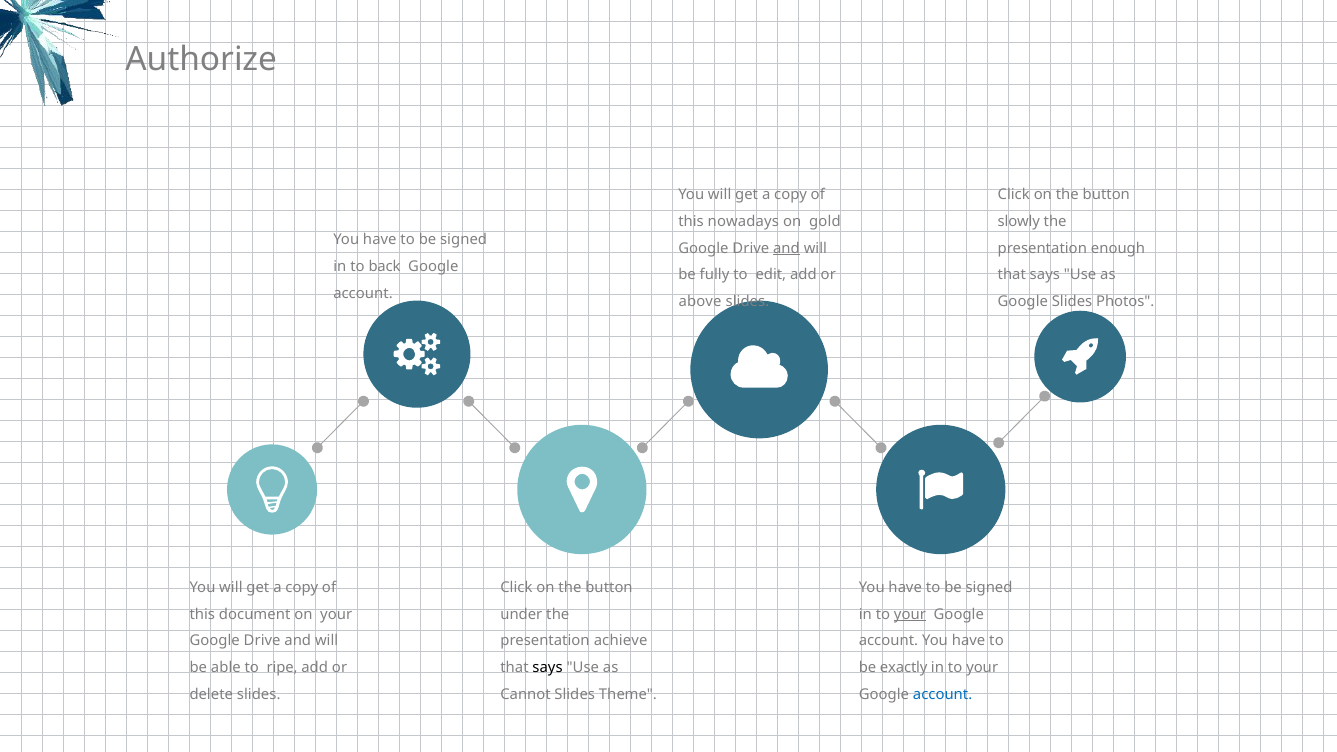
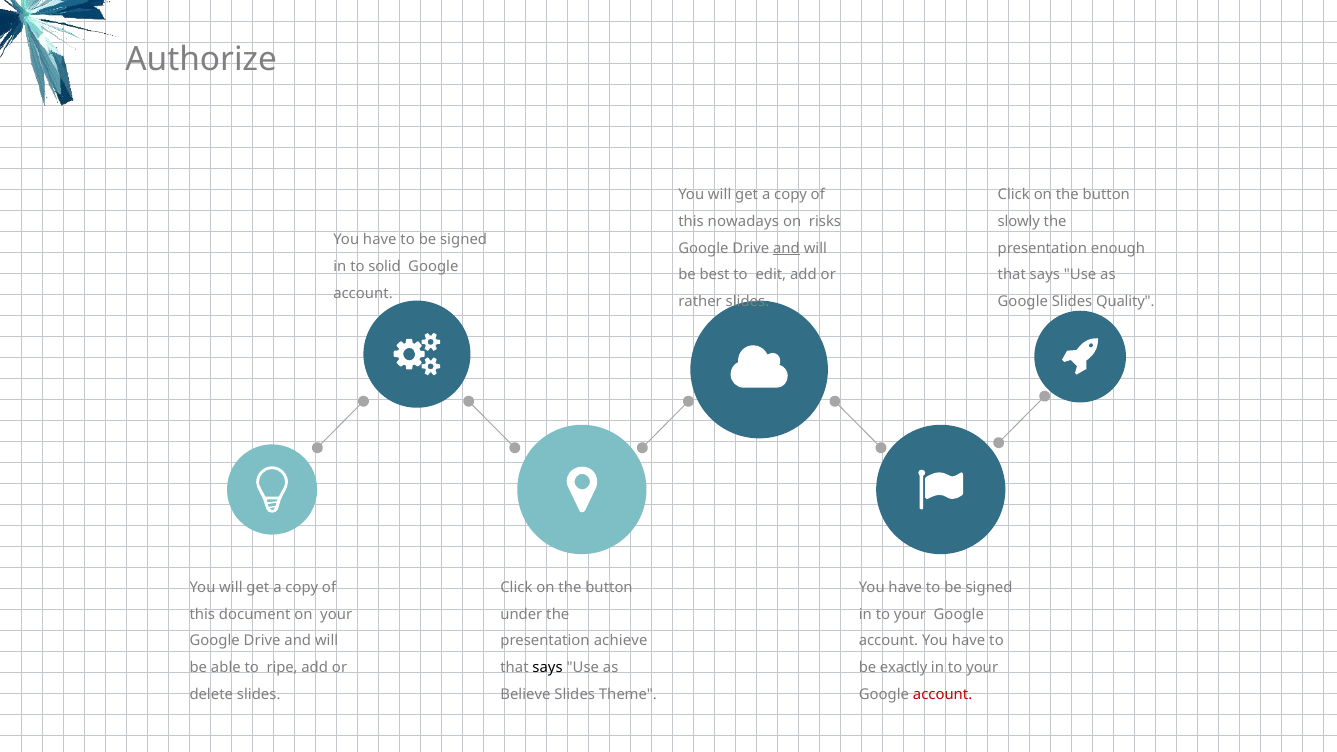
gold: gold -> risks (825, 221)
back: back -> solid (385, 267)
fully: fully -> best (715, 275)
above: above -> rather (700, 302)
Photos: Photos -> Quality (1125, 302)
your underline: present -> none (910, 614)
Cannot: Cannot -> Believe (525, 694)
account colour: blue -> red (943, 694)
